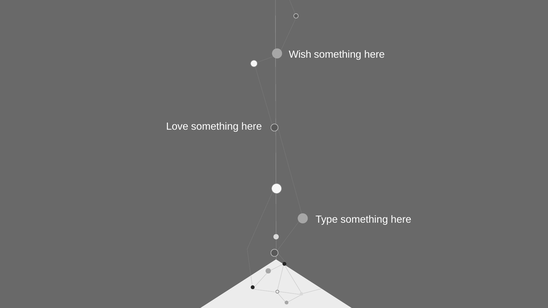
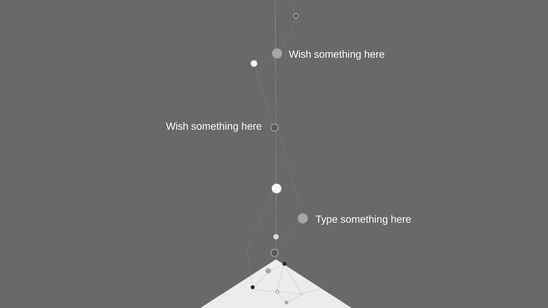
Love: Love -> Wish (177, 126)
